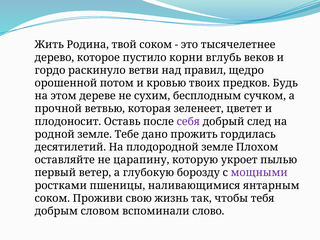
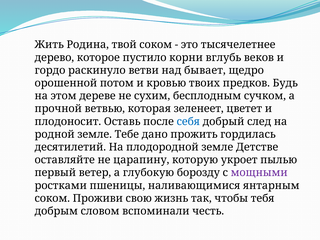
правил: правил -> бывает (205, 70)
себя colour: purple -> blue (188, 122)
Плохом: Плохом -> Детстве (257, 147)
слово: слово -> честь (208, 211)
